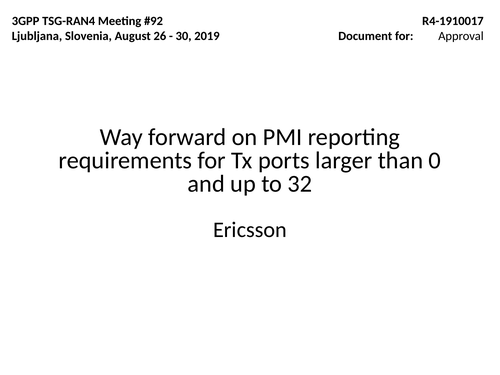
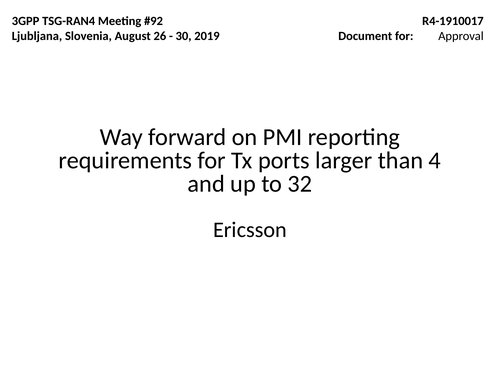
0: 0 -> 4 (435, 160)
